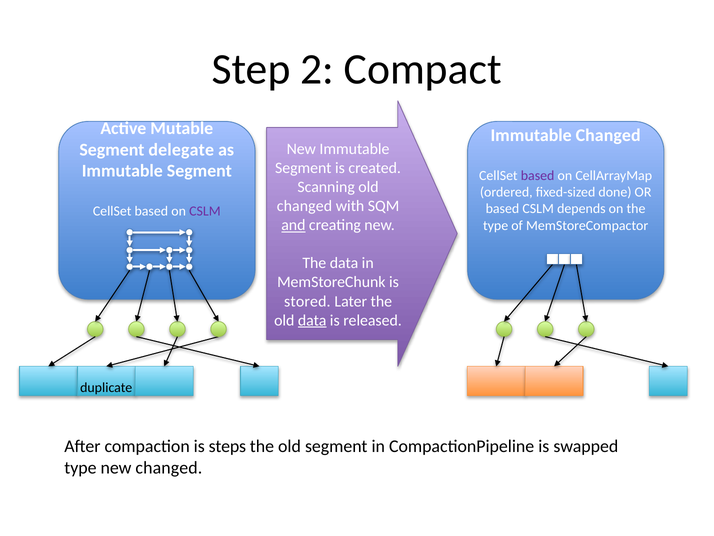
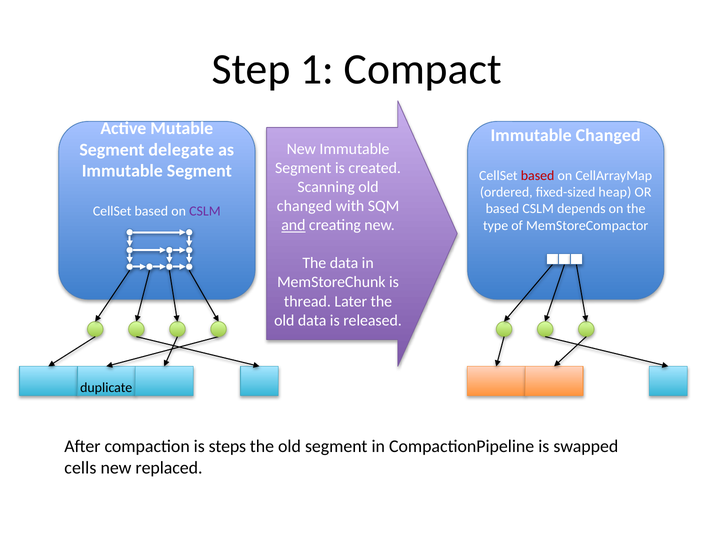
2: 2 -> 1 (317, 69)
based colour: purple -> red (538, 175)
done: done -> heap (615, 192)
stored: stored -> thread (307, 301)
data underline: present -> none (312, 320)
type: type -> cells (80, 467)
new changed: changed -> replaced (169, 467)
